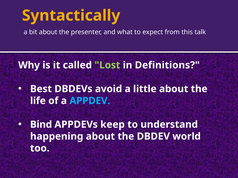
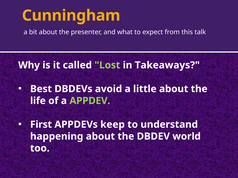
Syntactically: Syntactically -> Cunningham (71, 16)
Definitions: Definitions -> Takeaways (167, 65)
APPDEV colour: light blue -> light green (90, 101)
Bind: Bind -> First (41, 125)
